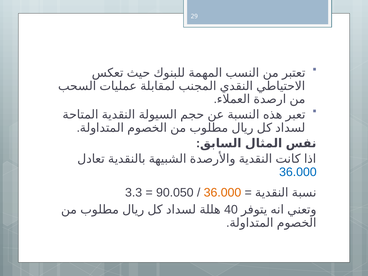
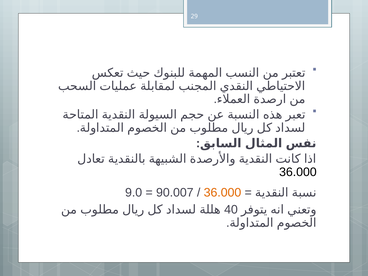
36.000 colour: blue -> black (298, 172)
3.3: 3.3 -> 9.0 (134, 193)
90.050: 90.050 -> 90.007 (175, 193)
